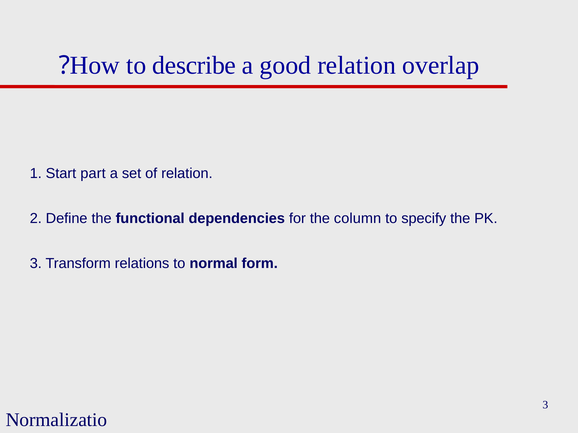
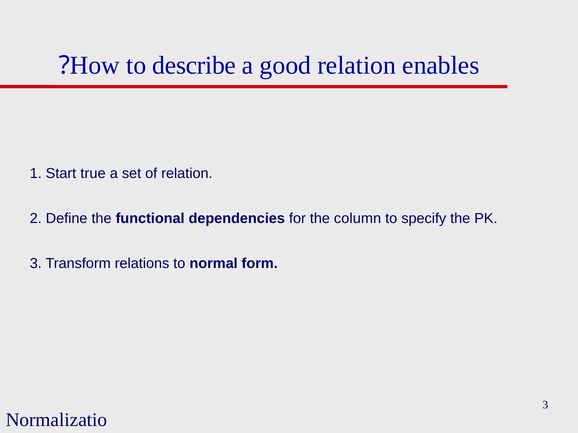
overlap: overlap -> enables (441, 65)
part: part -> true (93, 174)
